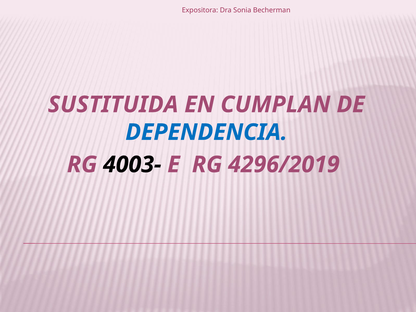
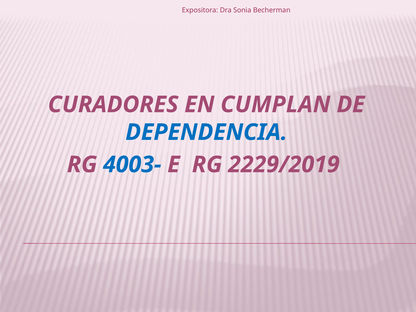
SUSTITUIDA: SUSTITUIDA -> CURADORES (113, 105)
4003- colour: black -> blue (132, 165)
4296/2019: 4296/2019 -> 2229/2019 (284, 165)
